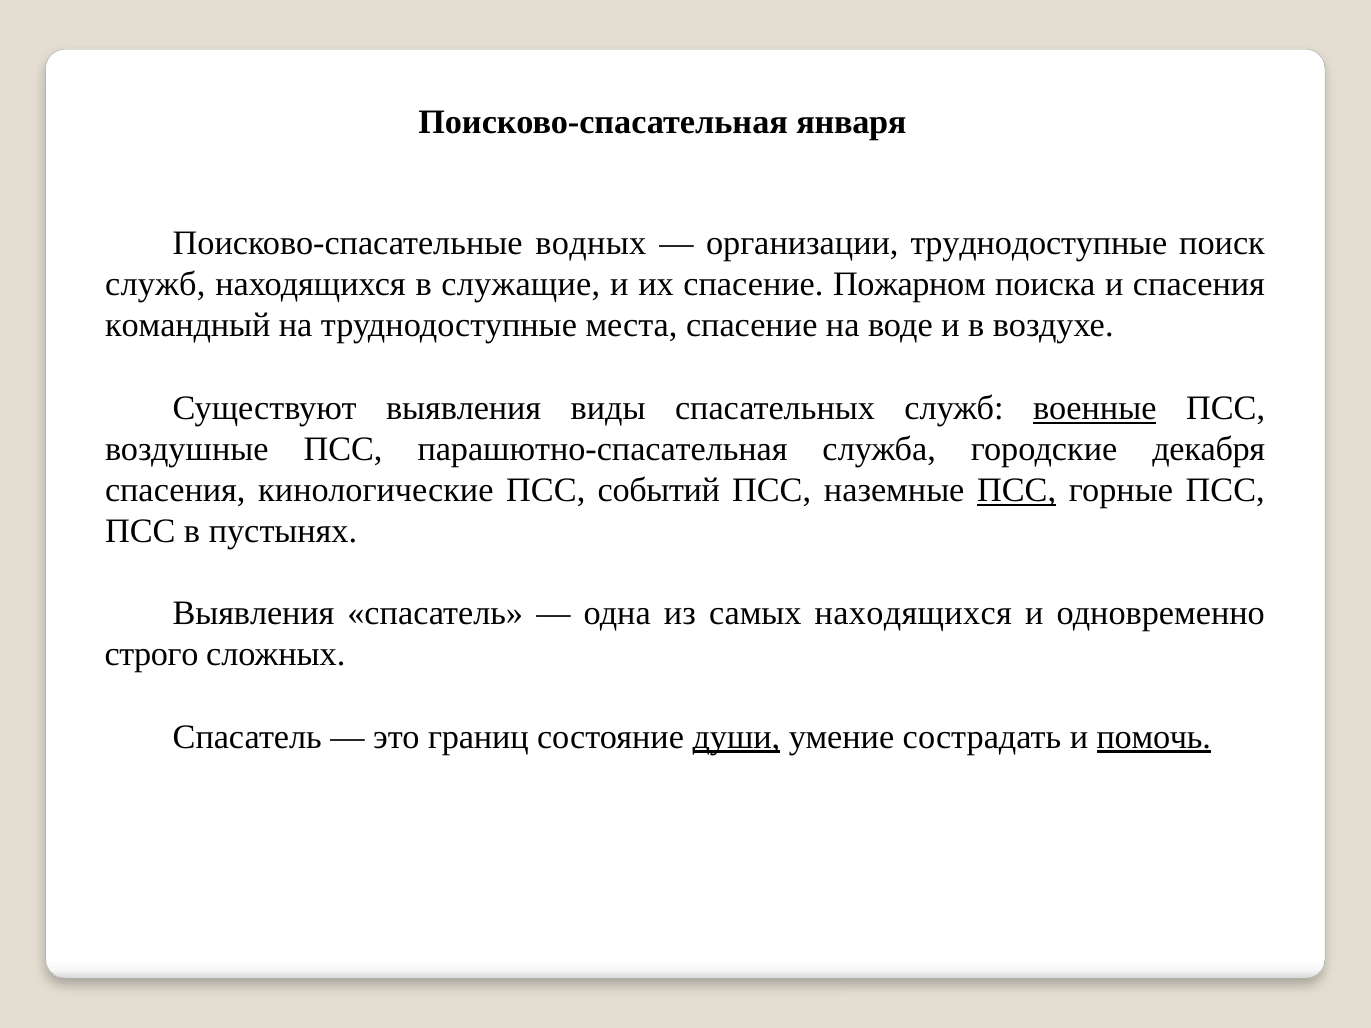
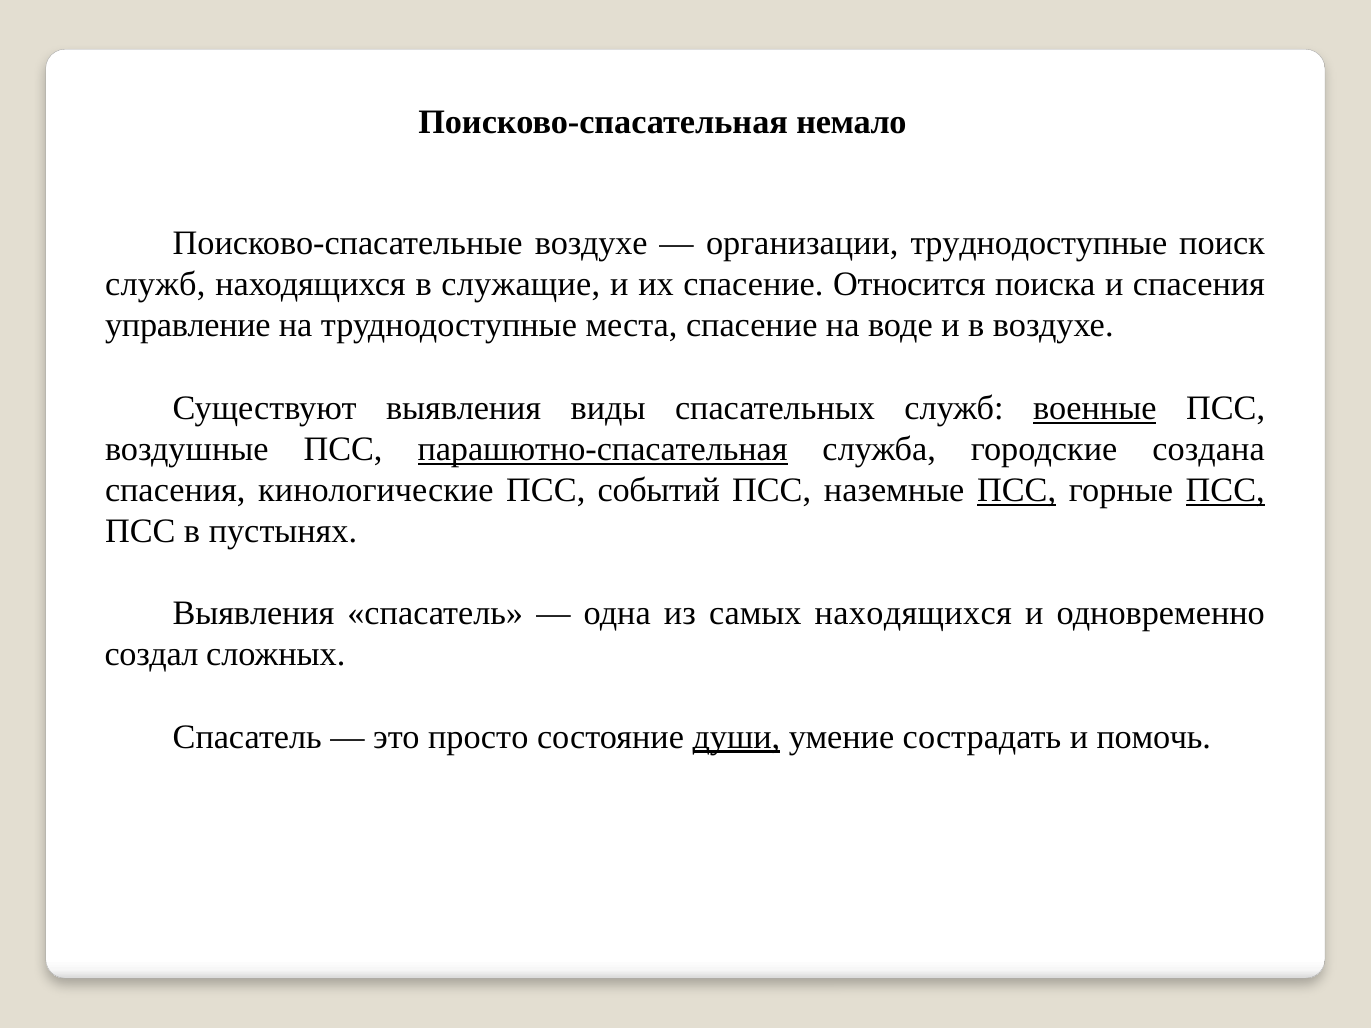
января: января -> немало (851, 123)
Поисково-спасательные водных: водных -> воздухе (591, 243)
Пожарном: Пожарном -> Относится (909, 285)
командный: командный -> управление (188, 326)
парашютно-спасательная underline: none -> present (603, 449)
декабря: декабря -> создана (1209, 449)
ПСС underline: none -> present (1225, 490)
строго: строго -> создал (152, 655)
границ: границ -> просто (478, 737)
помочь underline: present -> none (1154, 737)
